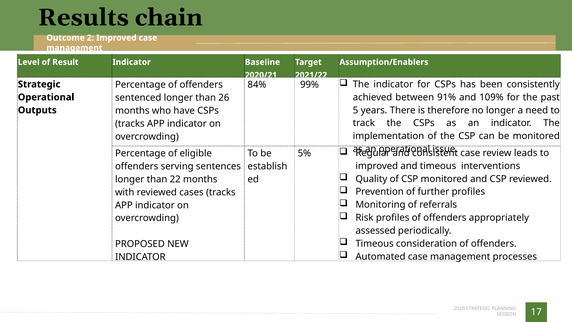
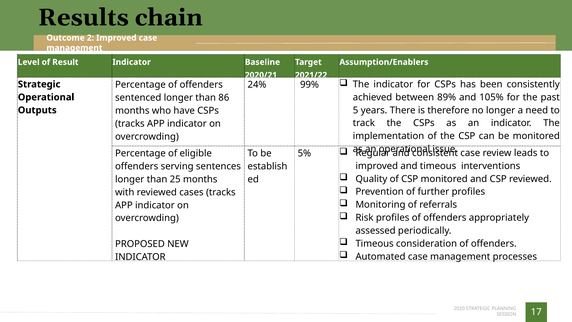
84%: 84% -> 24% (257, 85)
91%: 91% -> 89% (447, 97)
109%: 109% -> 105% (491, 97)
26: 26 -> 86 (224, 98)
22: 22 -> 25 (175, 179)
